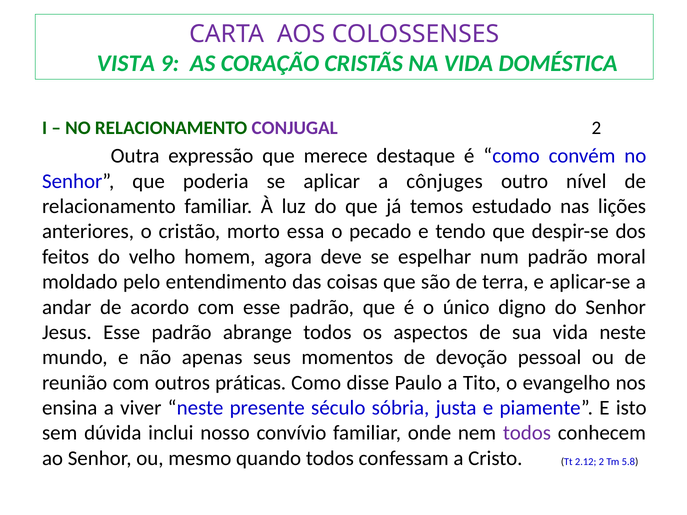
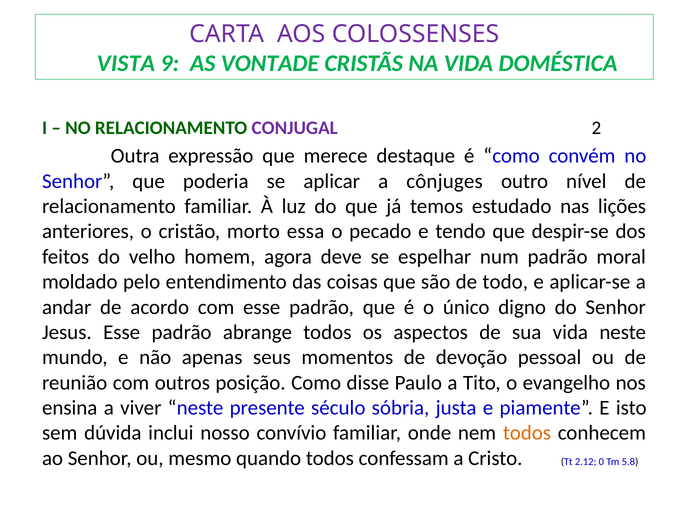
CORAÇÃO: CORAÇÃO -> VONTADE (270, 63)
terra: terra -> todo (505, 282)
práticas: práticas -> posição (251, 383)
todos colour: purple -> orange (527, 433)
2.12 2: 2 -> 0 (601, 462)
